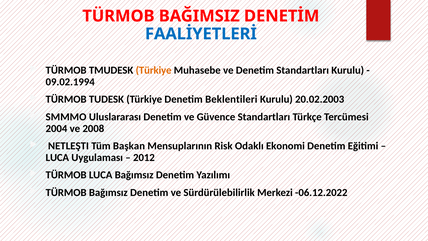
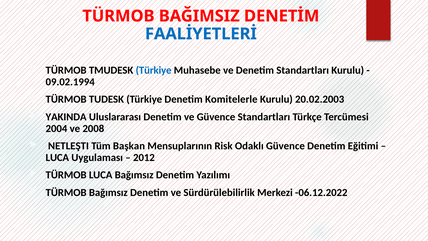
Türkiye colour: orange -> blue (154, 70)
Beklentileri: Beklentileri -> Komitelerle (231, 99)
SMMMO: SMMMO -> YAKINDA (66, 117)
Odaklı Ekonomi: Ekonomi -> Güvence (285, 146)
